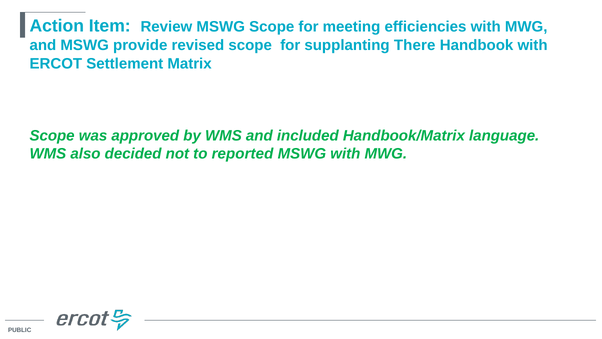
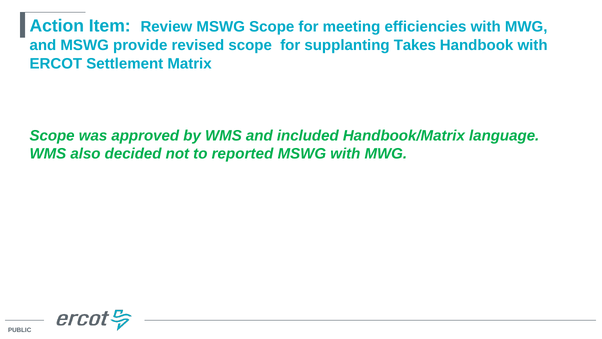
There: There -> Takes (415, 45)
